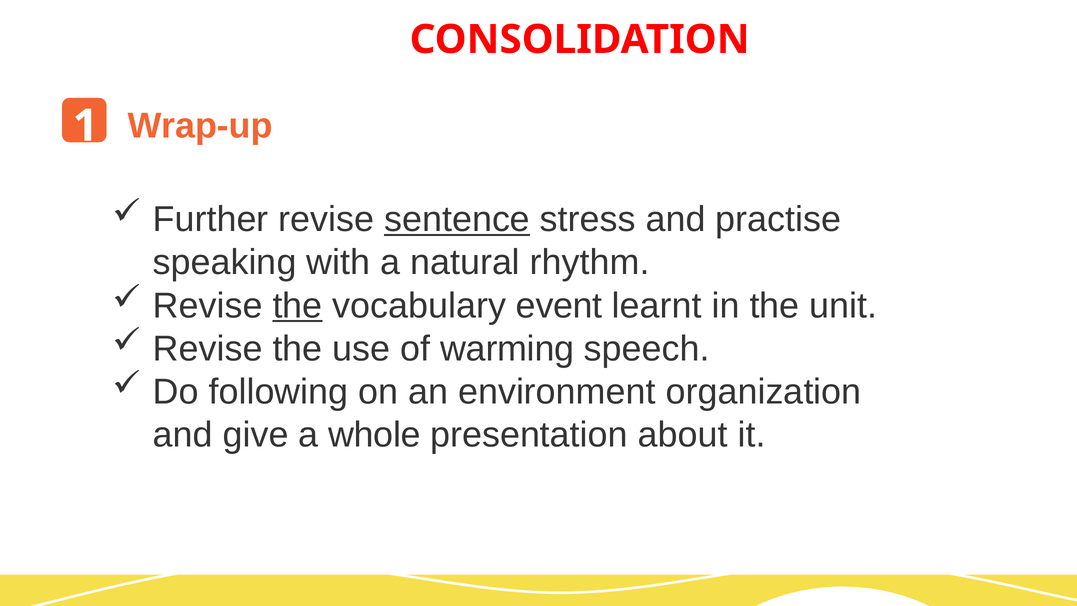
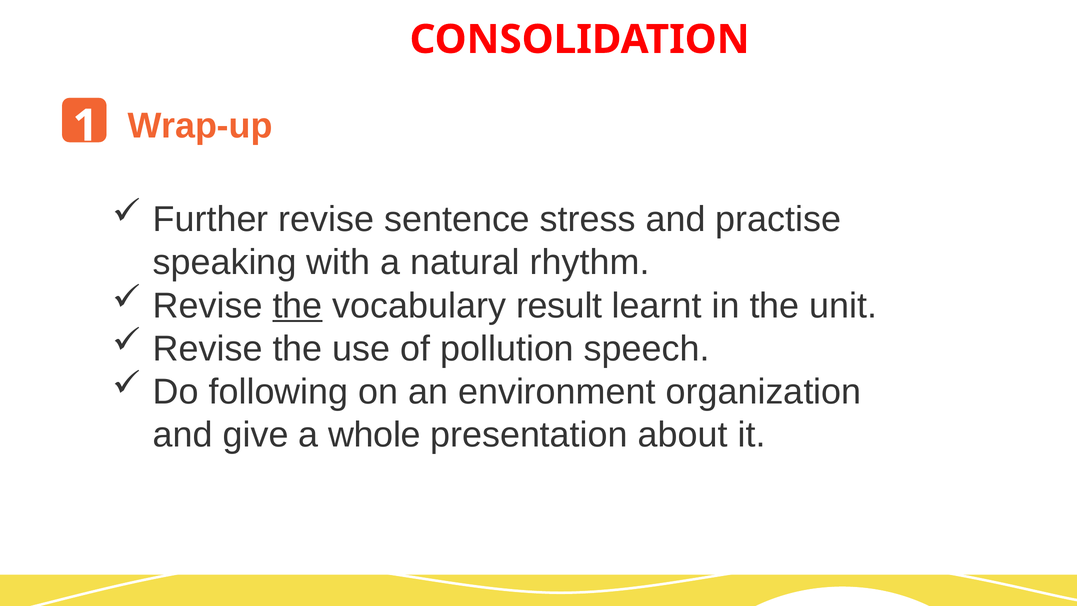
sentence underline: present -> none (457, 219)
event: event -> result (559, 306)
warming: warming -> pollution (507, 349)
